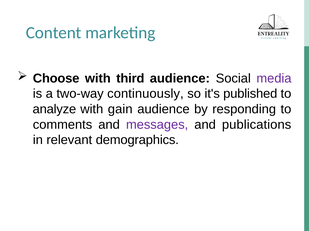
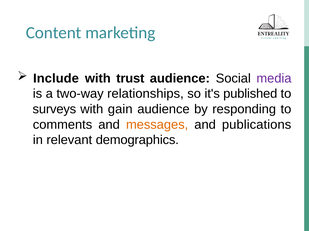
Choose: Choose -> Include (56, 79)
third: third -> trust (130, 79)
continuously: continuously -> relationships (145, 94)
analyze: analyze -> surveys (54, 109)
messages colour: purple -> orange (157, 125)
